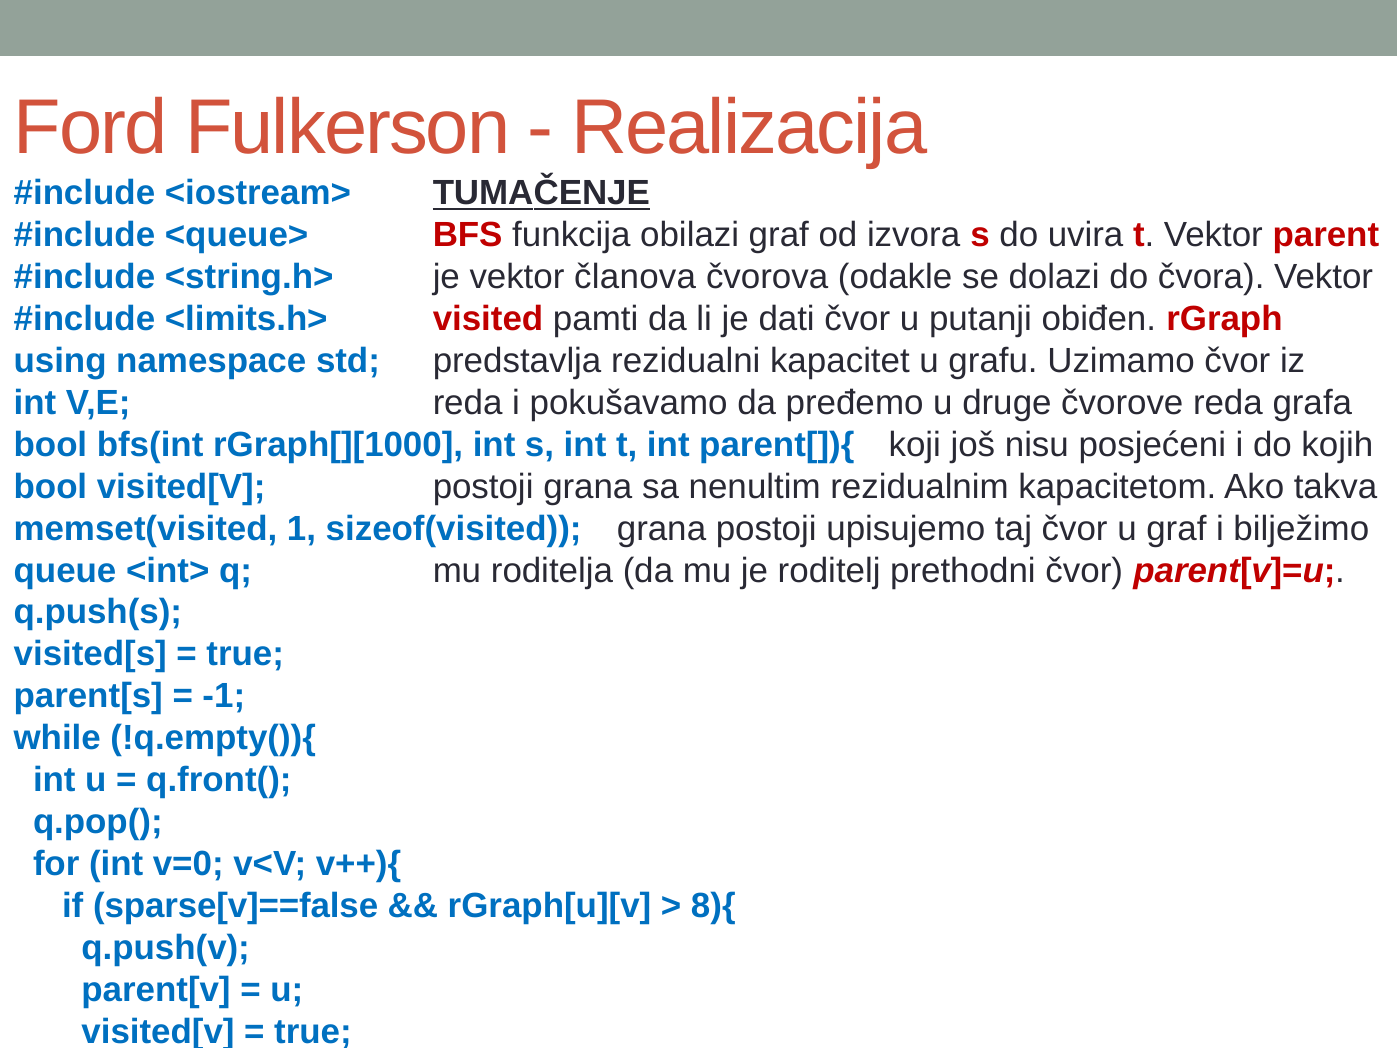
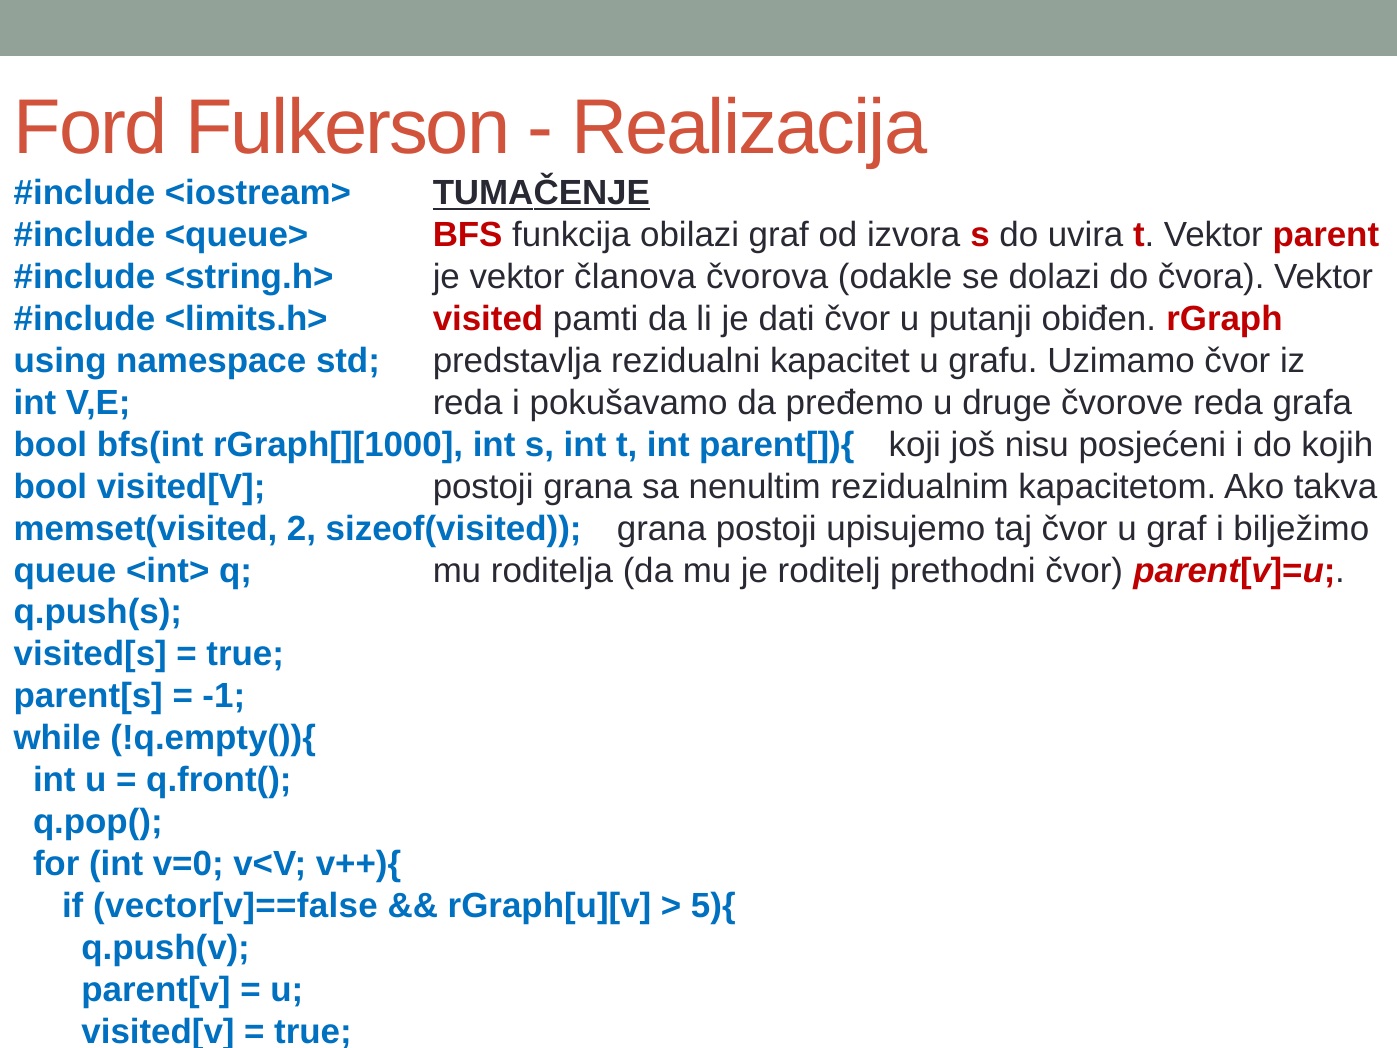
1: 1 -> 2 (301, 528)
sparse[v]==false: sparse[v]==false -> vector[v]==false (235, 906)
8){: 8){ -> 5){ (713, 906)
